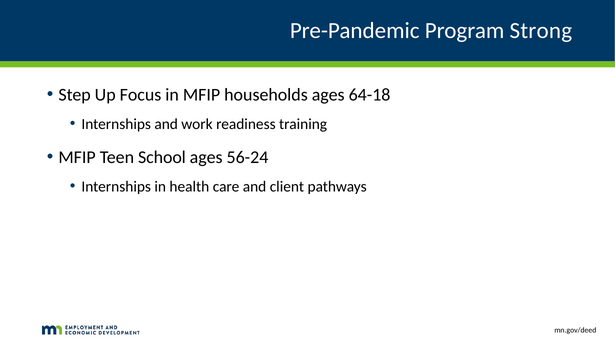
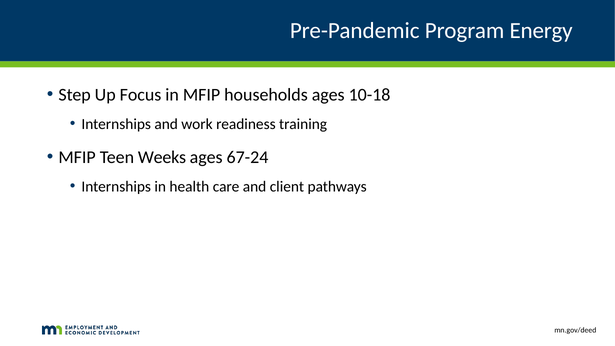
Strong: Strong -> Energy (541, 31)
64-18: 64-18 -> 10-18 (370, 95)
School: School -> Weeks (162, 157)
56-24: 56-24 -> 67-24 (247, 157)
